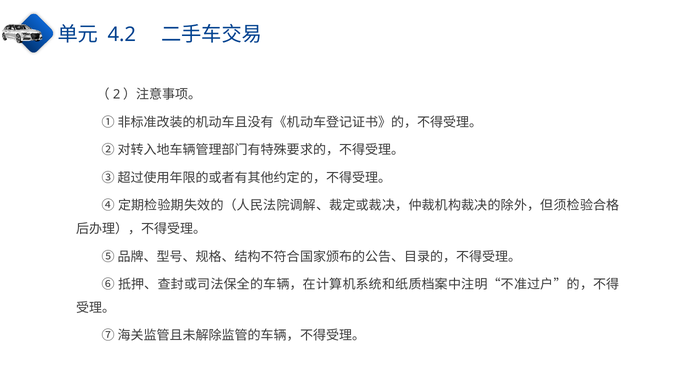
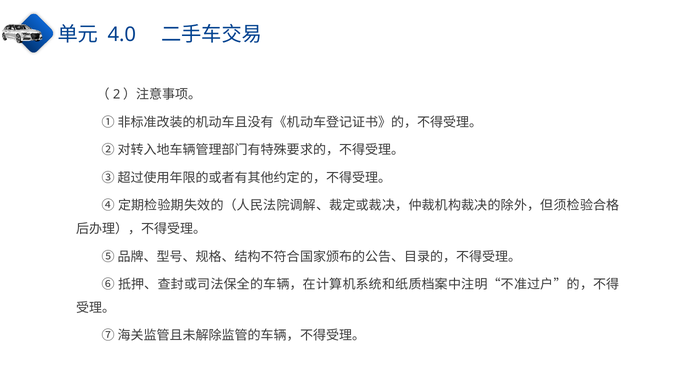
4.2: 4.2 -> 4.0 (122, 34)
